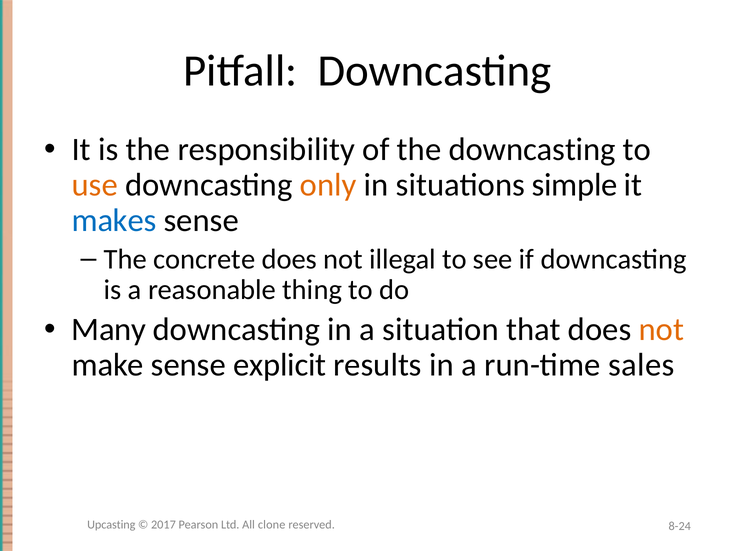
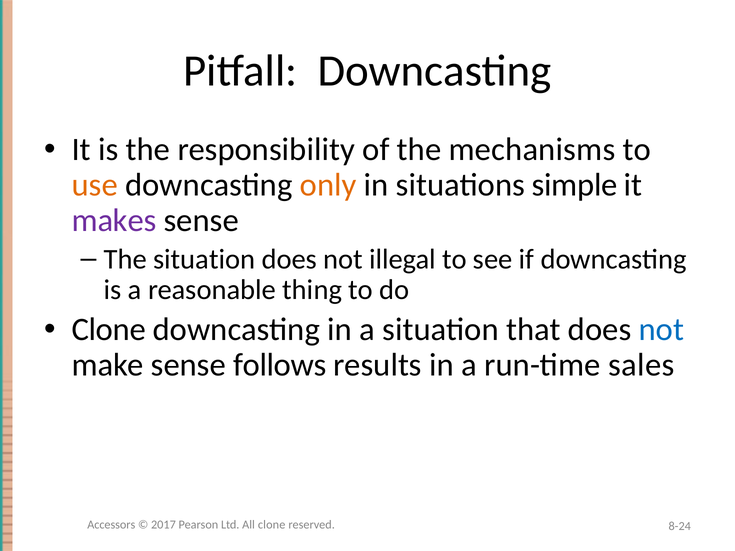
the downcasting: downcasting -> mechanisms (532, 150)
makes colour: blue -> purple (114, 220)
The concrete: concrete -> situation (204, 259)
Many: Many -> Clone (109, 330)
not colour: orange -> blue (661, 330)
explicit: explicit -> follows (280, 365)
Upcasting: Upcasting -> Accessors (111, 525)
